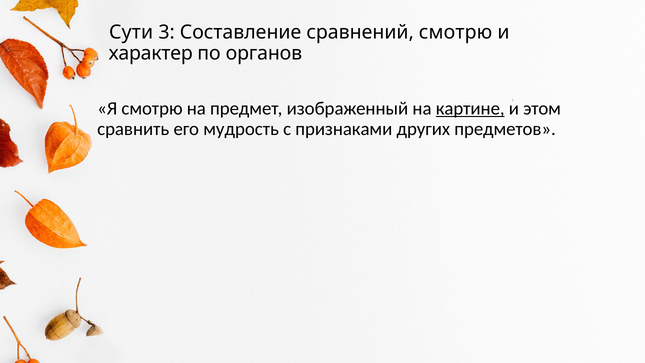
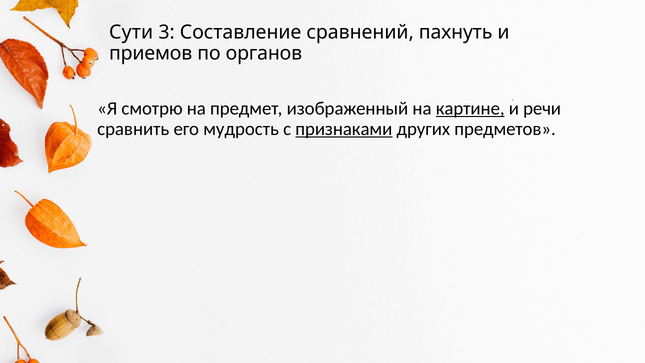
сравнений смотрю: смотрю -> пахнуть (456, 32)
характер: характер -> приемов (151, 53)
этом: этом -> речи (542, 108)
признаками underline: none -> present (344, 129)
